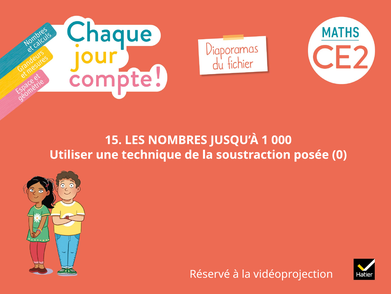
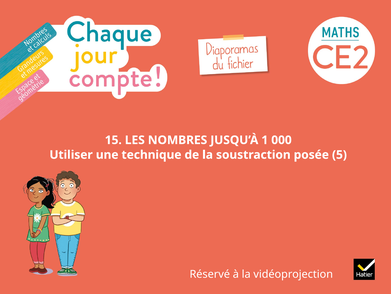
0: 0 -> 5 (339, 154)
